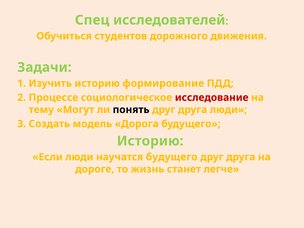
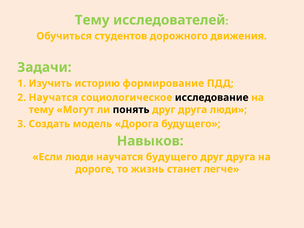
Спец: Спец -> Тему (92, 20)
2 Процессе: Процессе -> Научатся (53, 98)
исследование colour: red -> black (212, 98)
Историю: Историю -> Навыков (150, 141)
